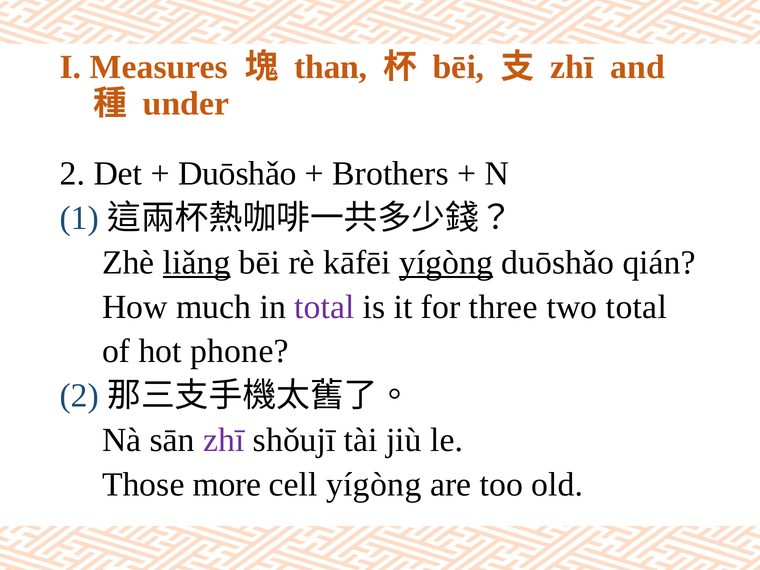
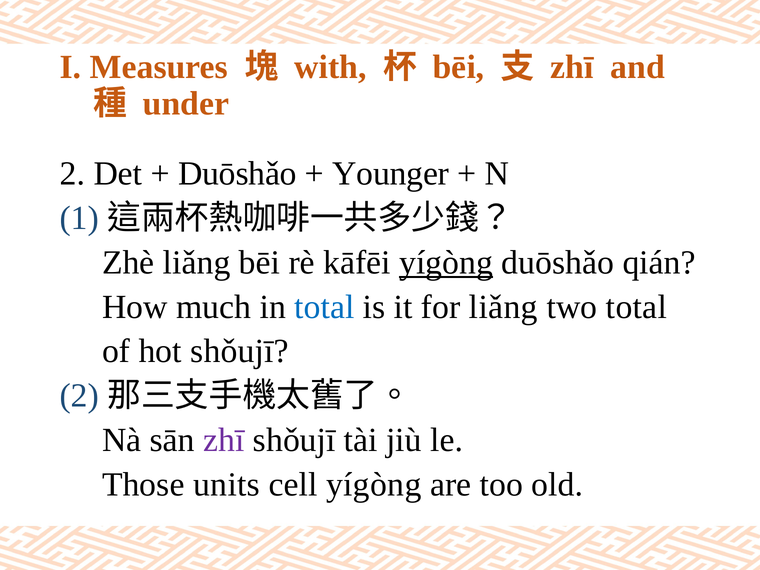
than: than -> with (330, 67)
Brothers: Brothers -> Younger (391, 174)
liǎng underline: present -> none (197, 262)
total colour: purple -> blue (324, 307)
for three: three -> liǎng (503, 307)
hot phone: phone -> shǒujī (239, 351)
more: more -> units (227, 485)
